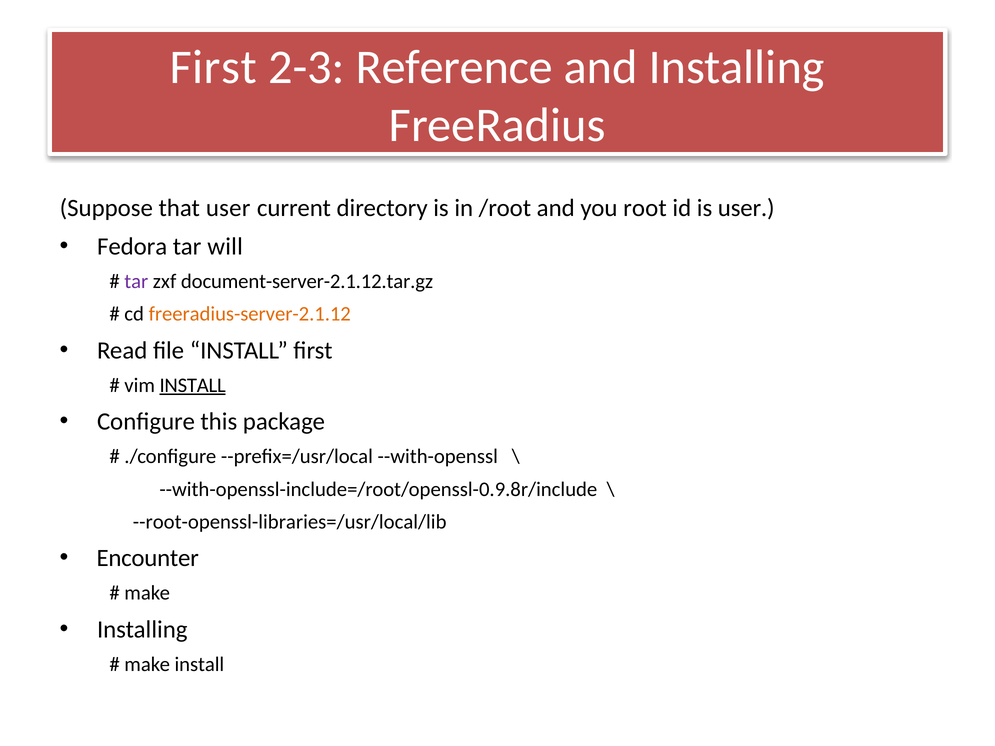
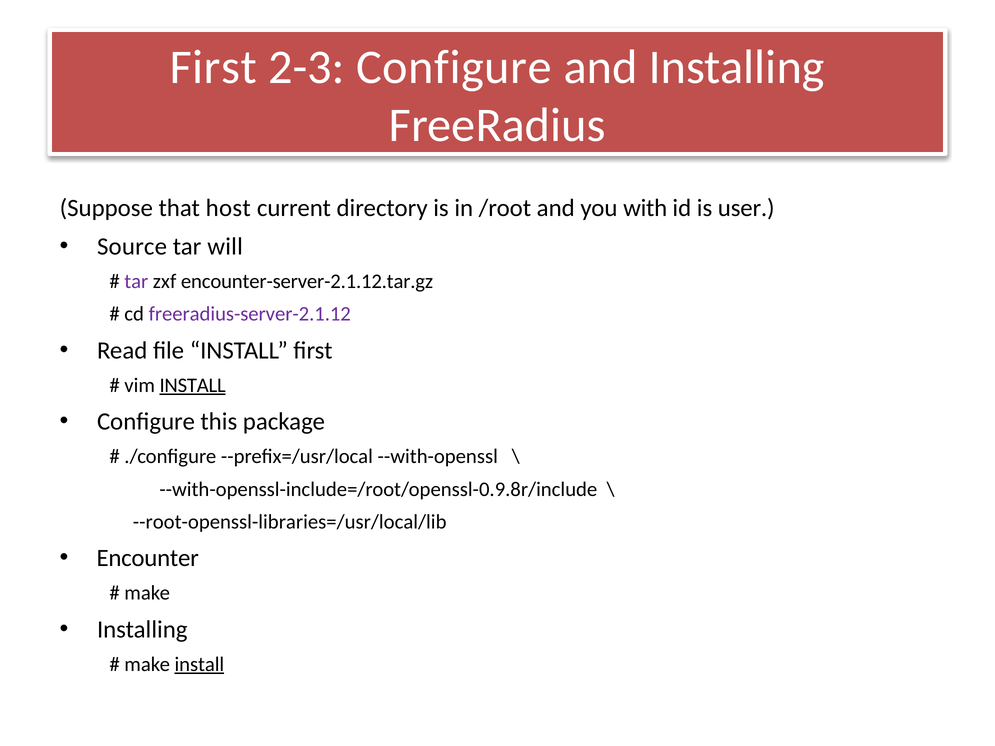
2-3 Reference: Reference -> Configure (454, 67)
that user: user -> host (228, 208)
root: root -> with (645, 208)
Fedora: Fedora -> Source (132, 247)
document-server-2.1.12.tar.gz: document-server-2.1.12.tar.gz -> encounter-server-2.1.12.tar.gz (307, 281)
freeradius-server-2.1.12 colour: orange -> purple (250, 314)
install underline: none -> present (199, 665)
